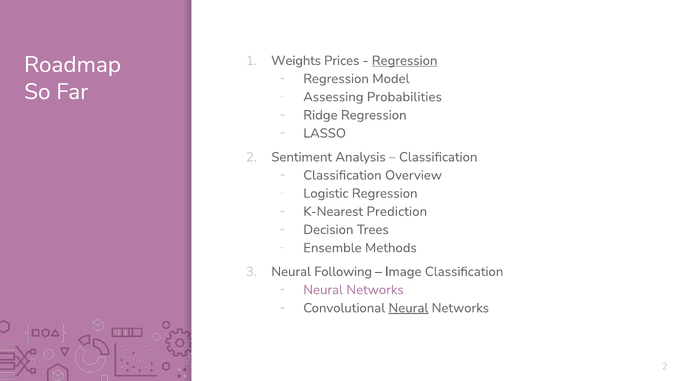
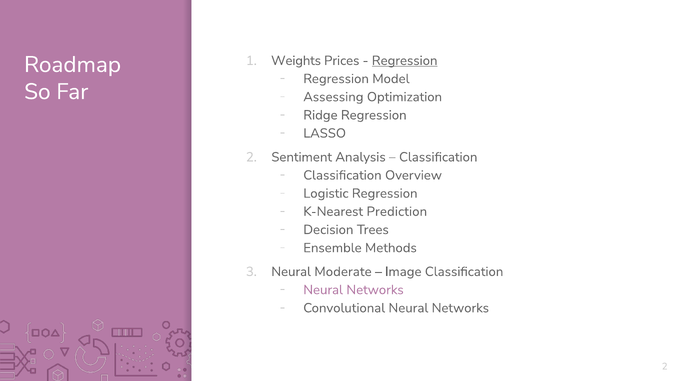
Probabilities: Probabilities -> Optimization (404, 97)
Following: Following -> Moderate (343, 272)
Neural underline: present -> none (408, 308)
